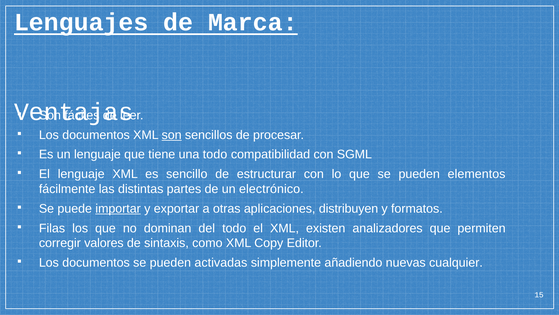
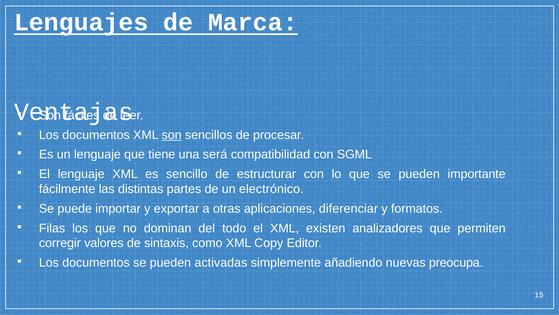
una todo: todo -> será (215, 154)
elementos: elementos -> importante (477, 174)
importar underline: present -> none (118, 208)
distribuyen: distribuyen -> diferenciar (348, 208)
cualquier: cualquier -> preocupa (456, 262)
